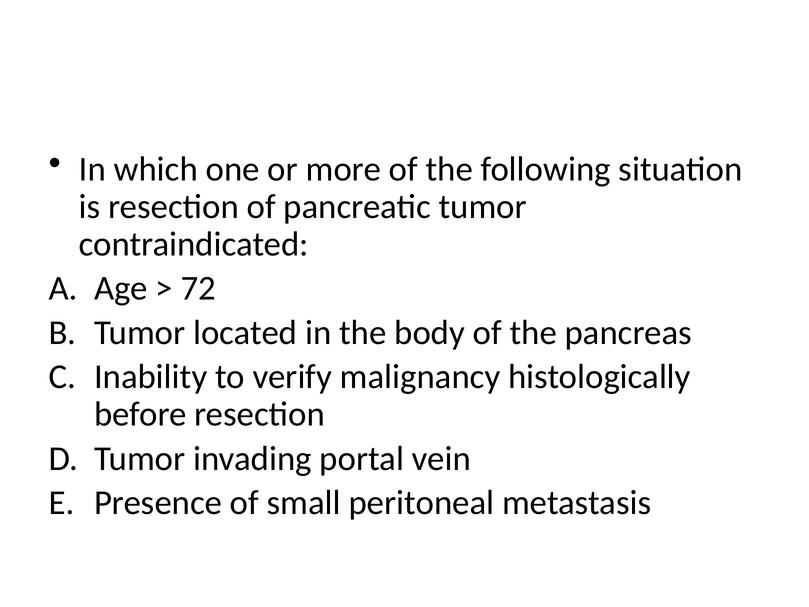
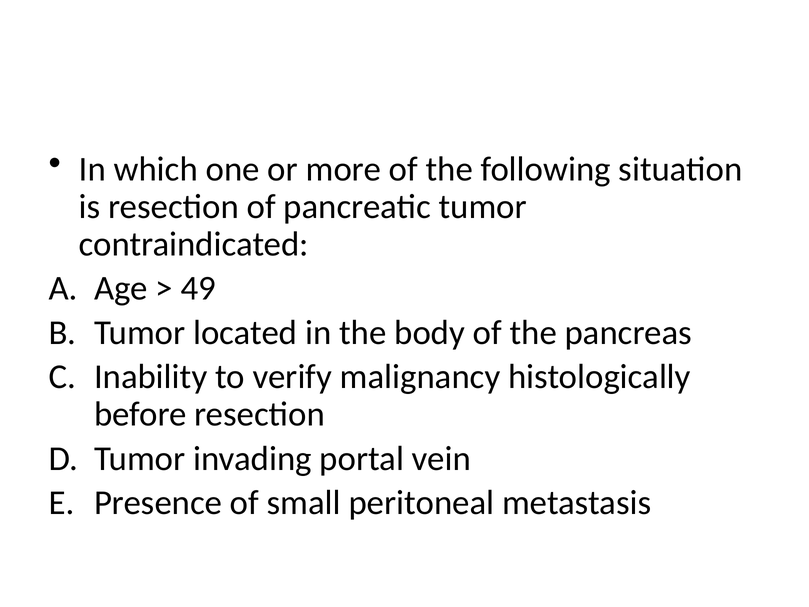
72: 72 -> 49 (198, 288)
